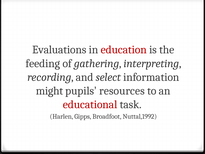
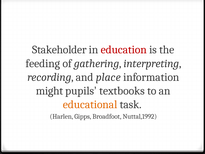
Evaluations: Evaluations -> Stakeholder (59, 50)
select: select -> place (108, 77)
resources: resources -> textbooks (122, 91)
educational colour: red -> orange (90, 104)
